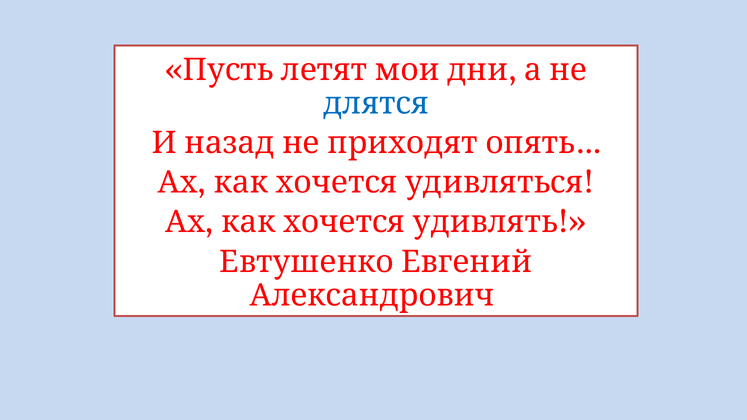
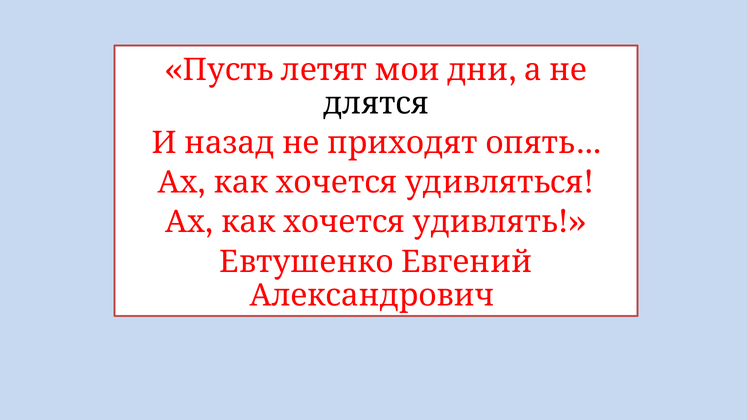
длятся colour: blue -> black (376, 104)
